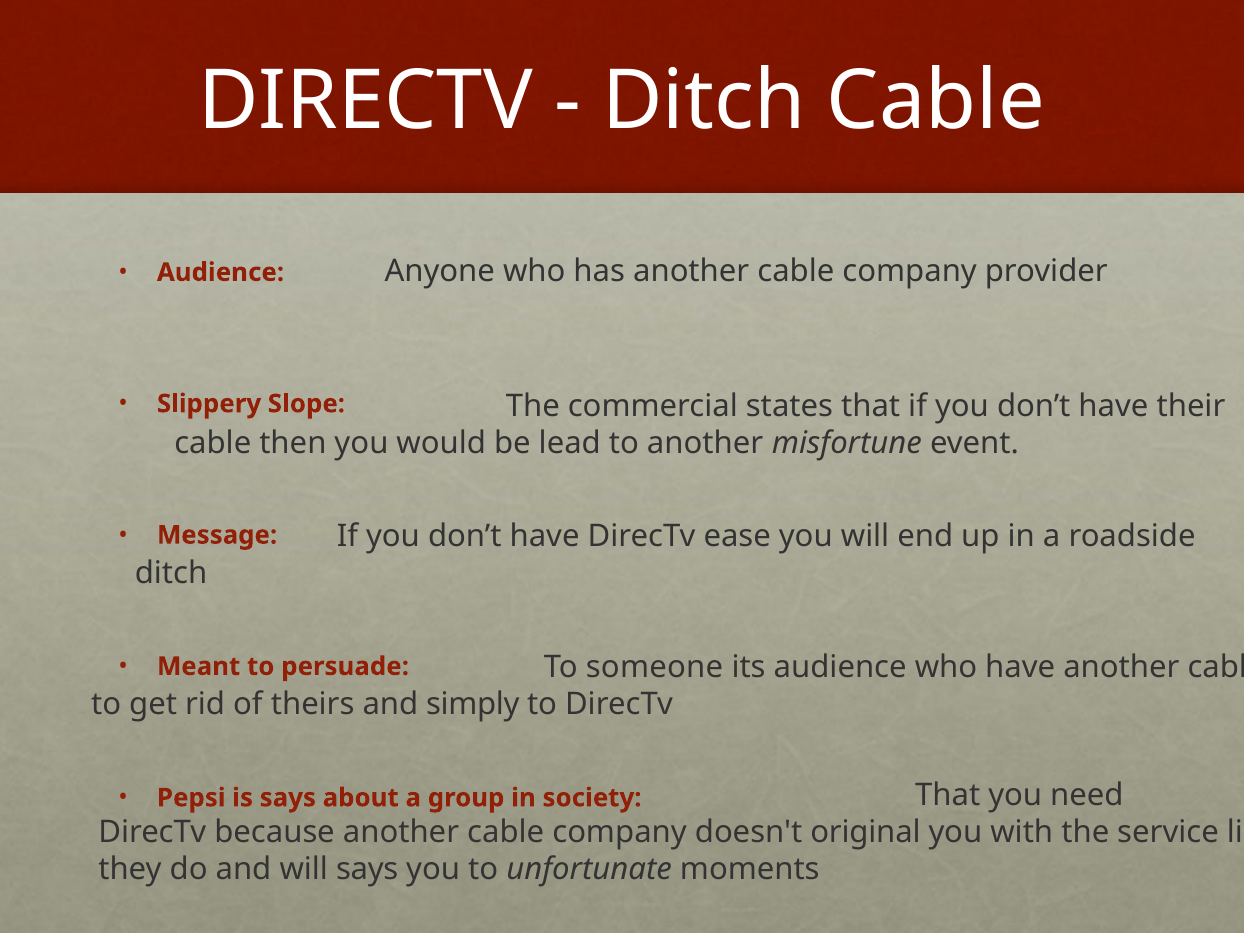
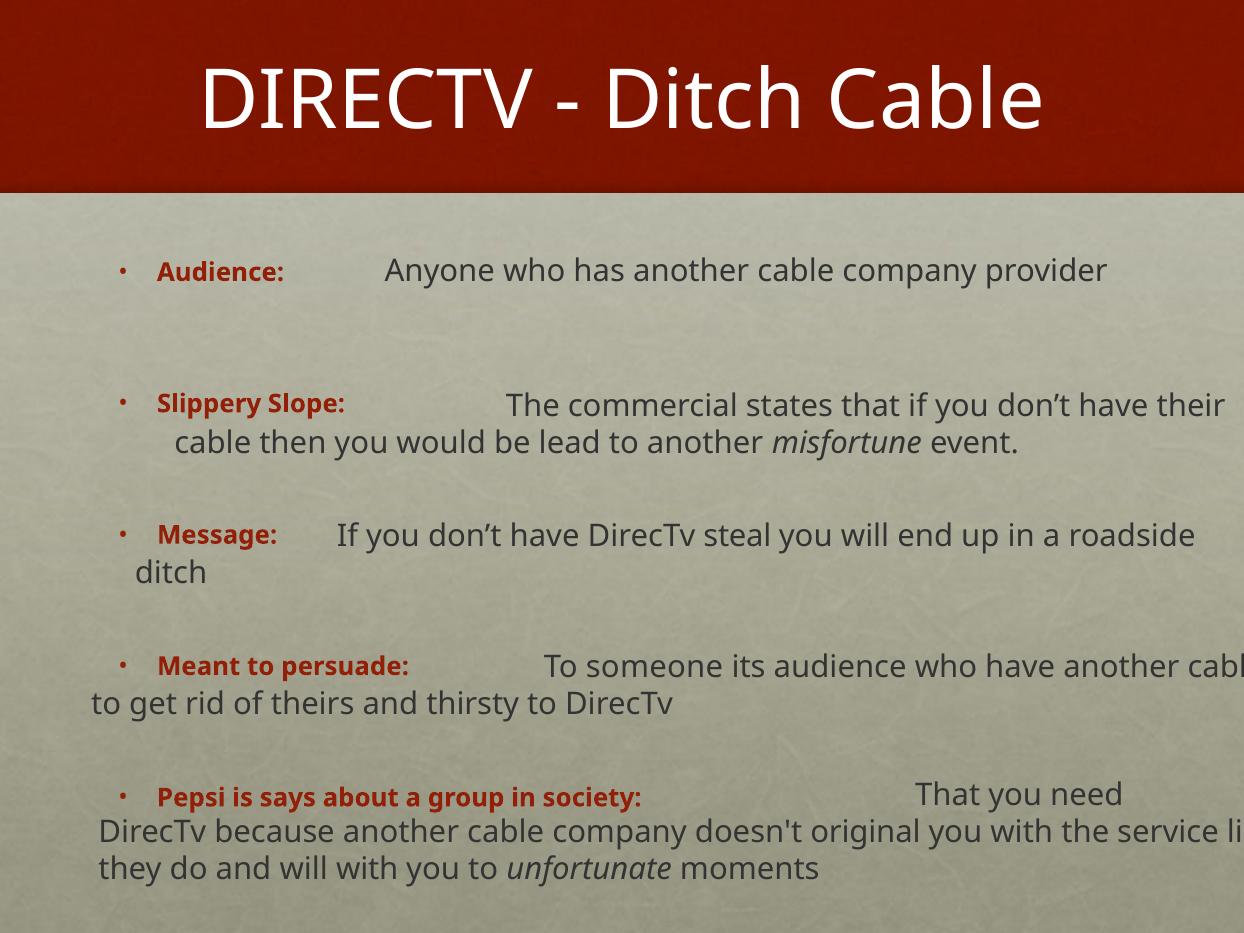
ease: ease -> steal (737, 536)
simply: simply -> thirsty (473, 704)
will says: says -> with (367, 869)
